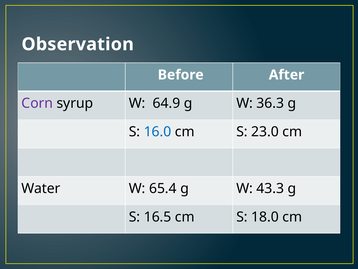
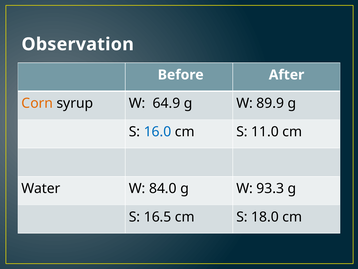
Corn colour: purple -> orange (37, 103)
36.3: 36.3 -> 89.9 (270, 103)
23.0: 23.0 -> 11.0 (265, 131)
65.4: 65.4 -> 84.0 (163, 188)
43.3: 43.3 -> 93.3 (270, 188)
